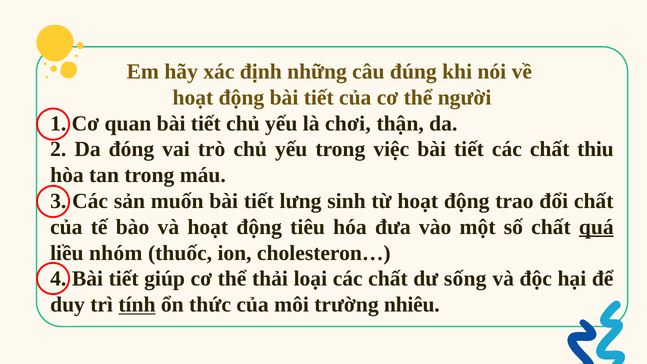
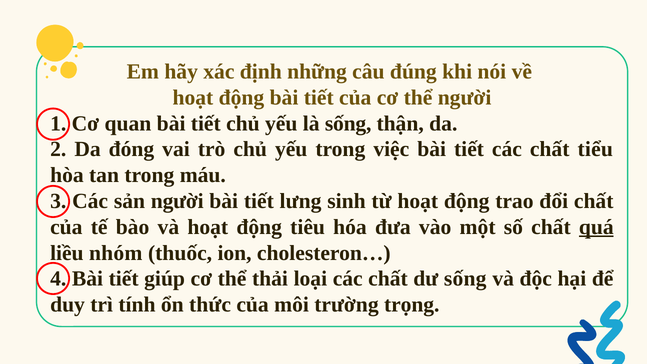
là chơi: chơi -> sống (348, 123)
thiu: thiu -> tiểu (595, 149)
sản muốn: muốn -> người (177, 201)
tính underline: present -> none (137, 305)
nhiêu: nhiêu -> trọng (412, 305)
